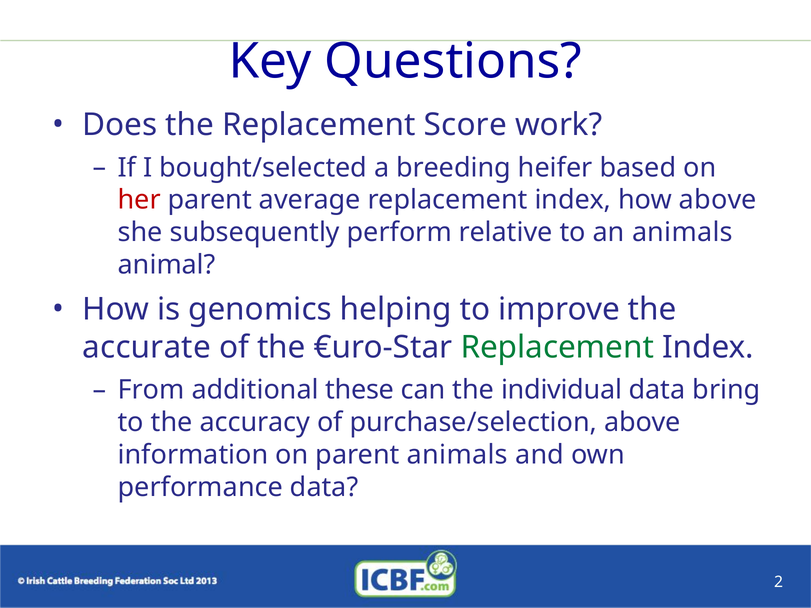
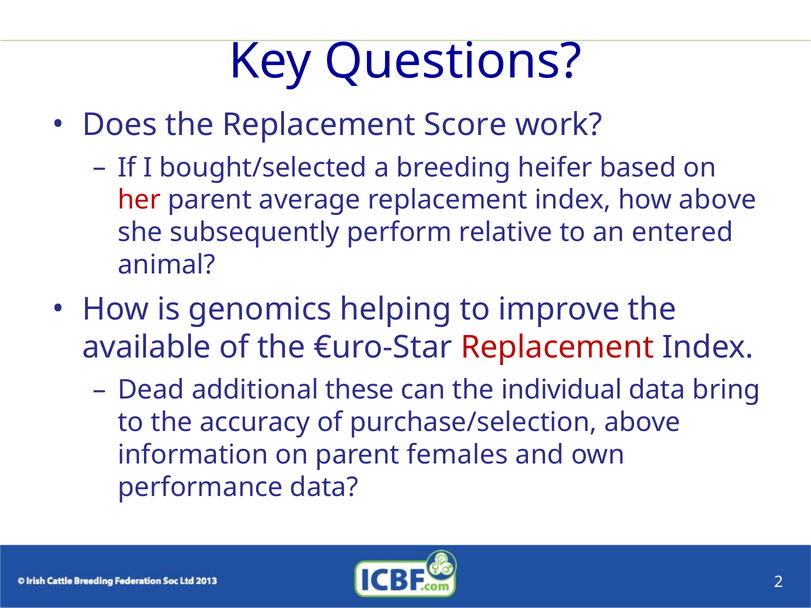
an animals: animals -> entered (682, 233)
accurate: accurate -> available (147, 347)
Replacement colour: green -> red (557, 347)
From: From -> Dead (151, 390)
parent animals: animals -> females (457, 455)
